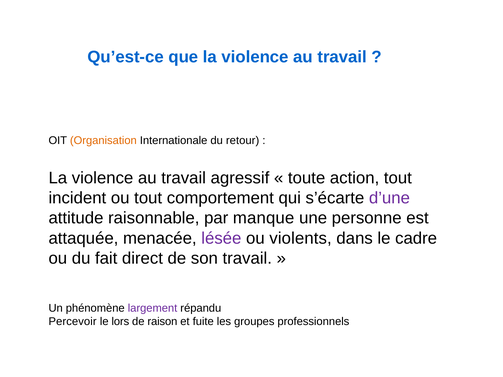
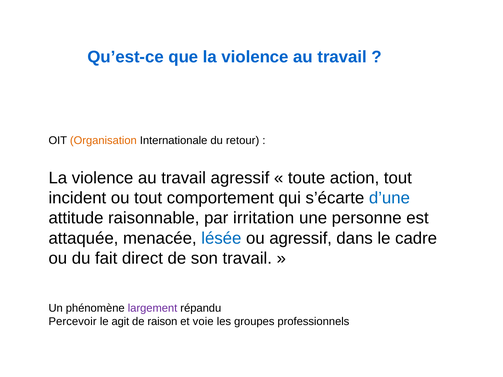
d’une colour: purple -> blue (389, 198)
manque: manque -> irritation (264, 218)
lésée colour: purple -> blue (221, 238)
ou violents: violents -> agressif (301, 238)
lors: lors -> agit (120, 322)
fuite: fuite -> voie (203, 322)
